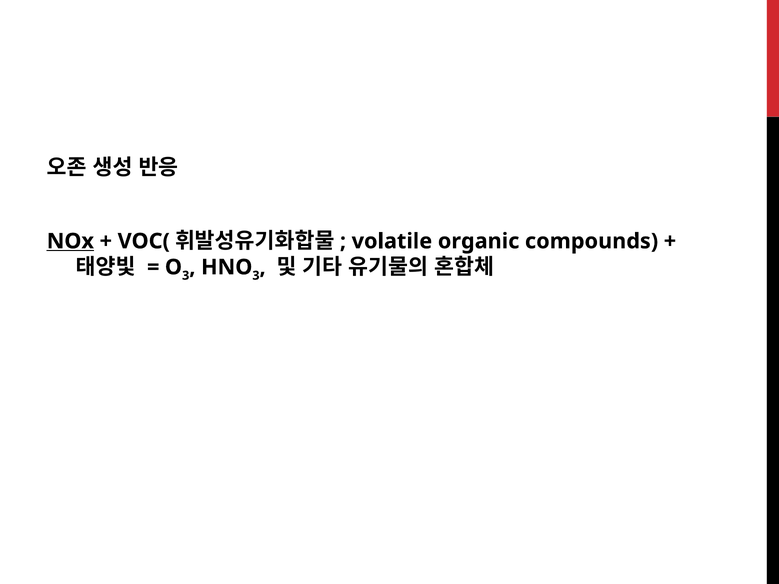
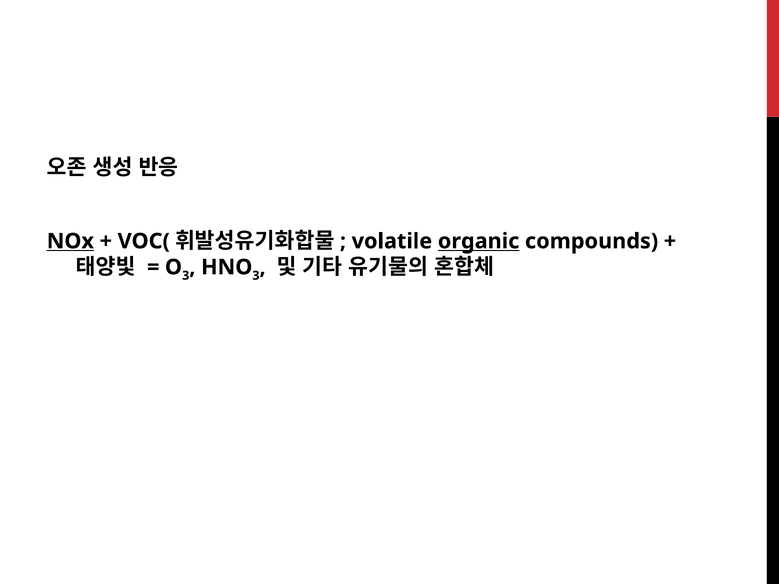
organic underline: none -> present (479, 241)
